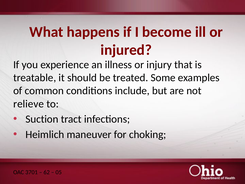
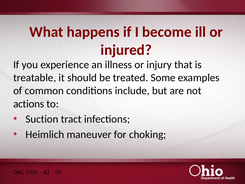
relieve: relieve -> actions (29, 104)
